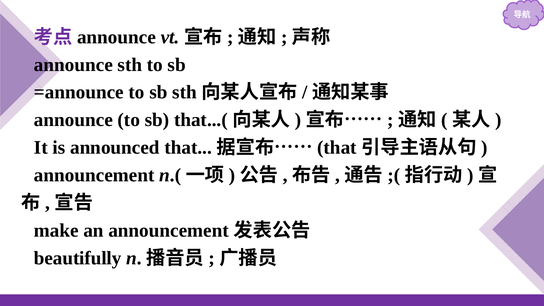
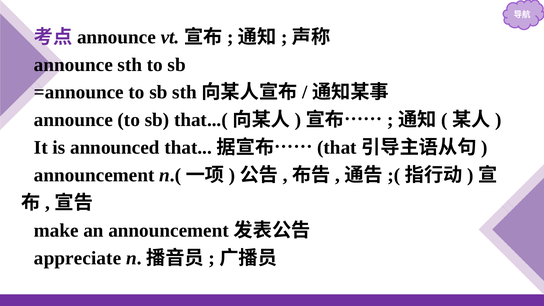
beautifully: beautifully -> appreciate (78, 258)
